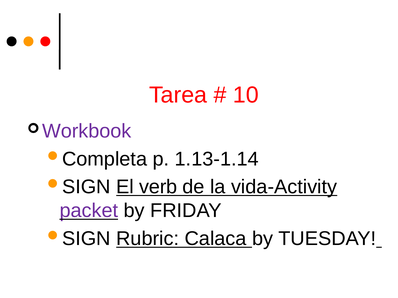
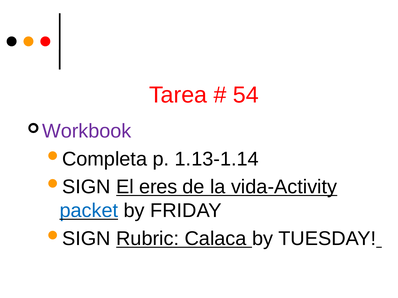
10: 10 -> 54 (246, 95)
verb: verb -> eres (158, 187)
packet colour: purple -> blue (89, 211)
